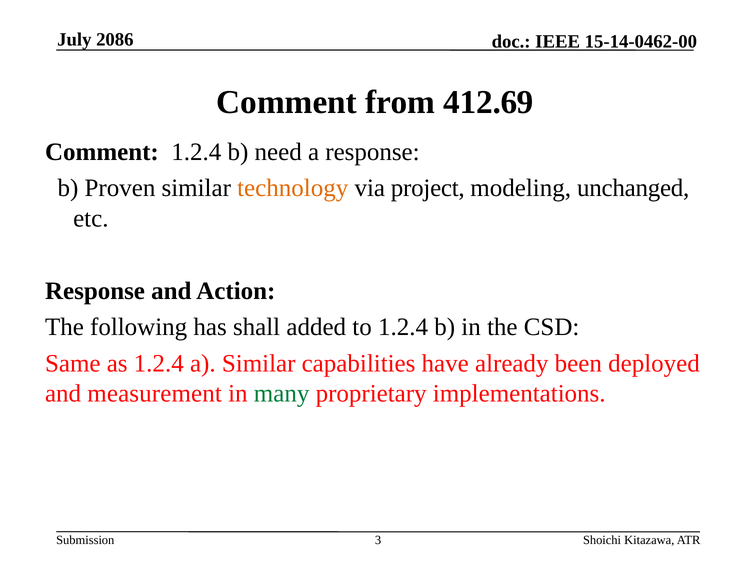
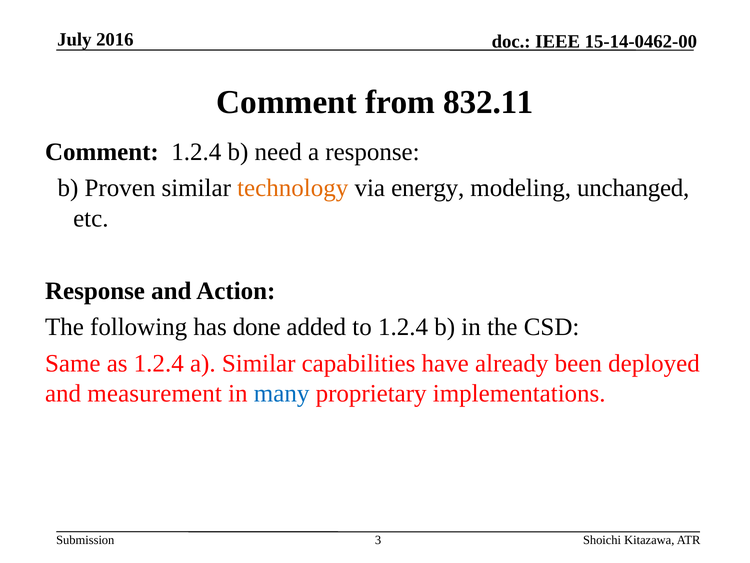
2086: 2086 -> 2016 (115, 40)
412.69: 412.69 -> 832.11 (489, 102)
project: project -> energy (428, 188)
shall: shall -> done (257, 327)
many colour: green -> blue (282, 393)
